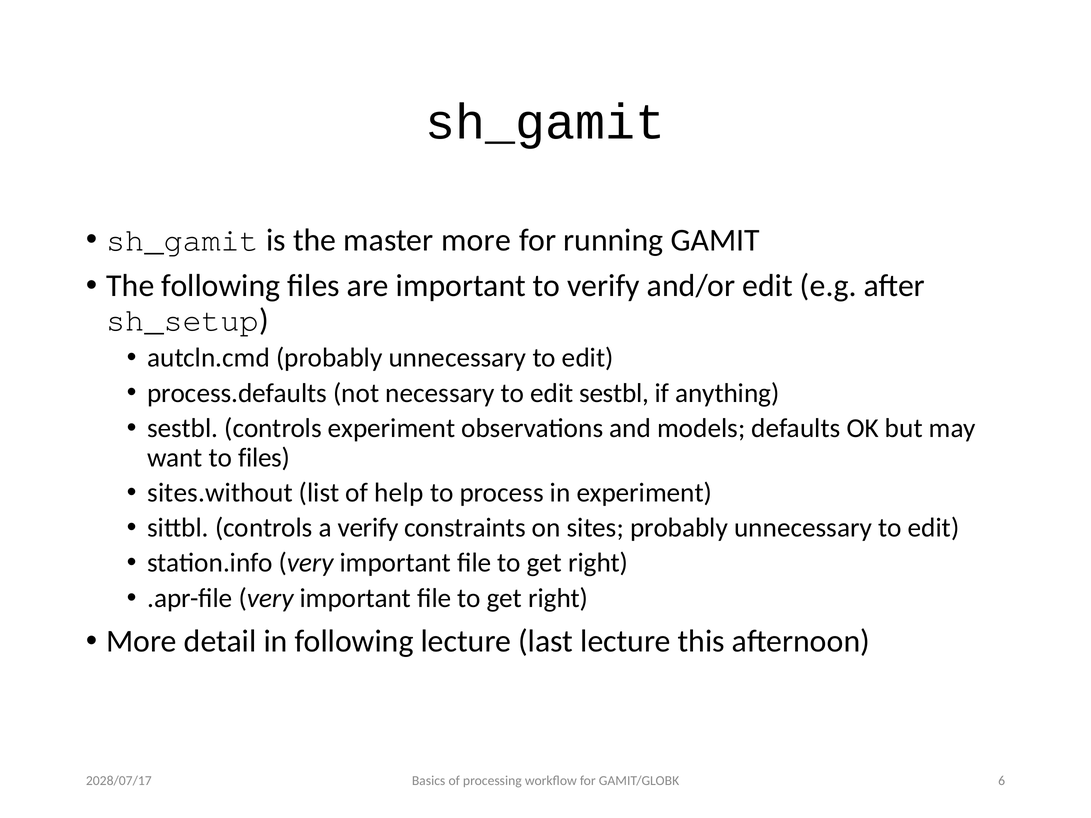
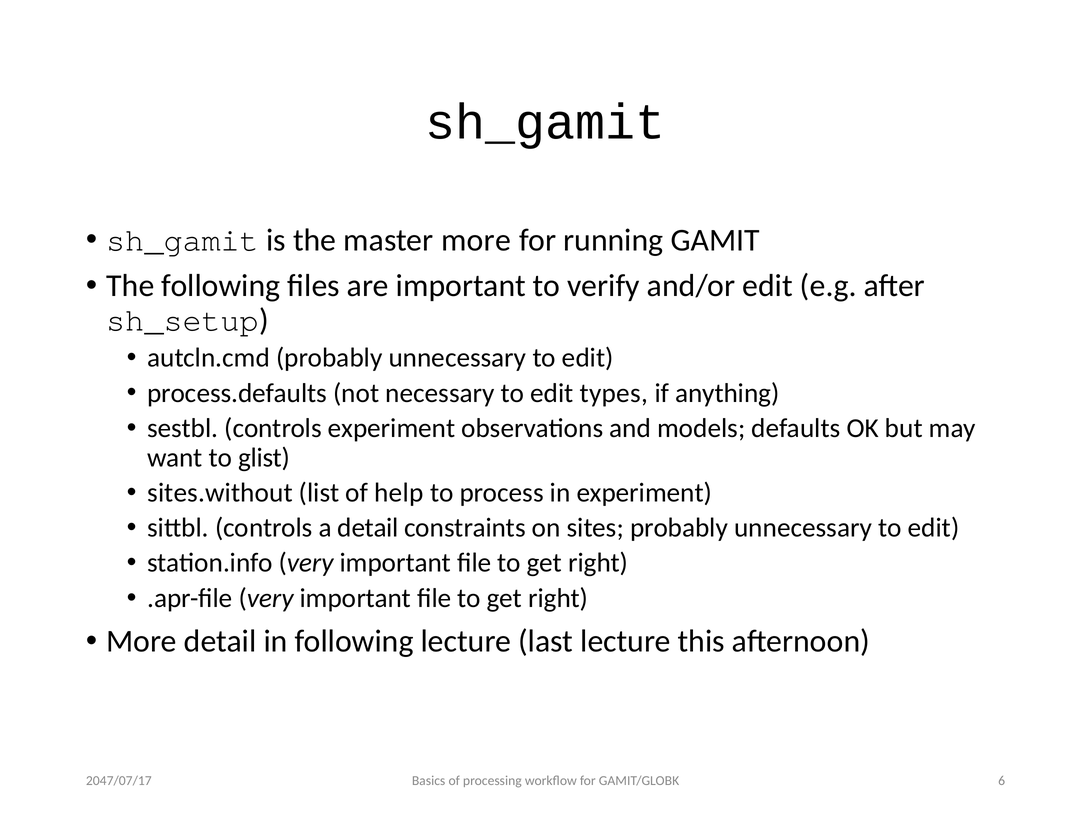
edit sestbl: sestbl -> types (614, 393)
to files: files -> glist (264, 458)
a verify: verify -> detail (368, 528)
2028/07/17: 2028/07/17 -> 2047/07/17 (119, 781)
